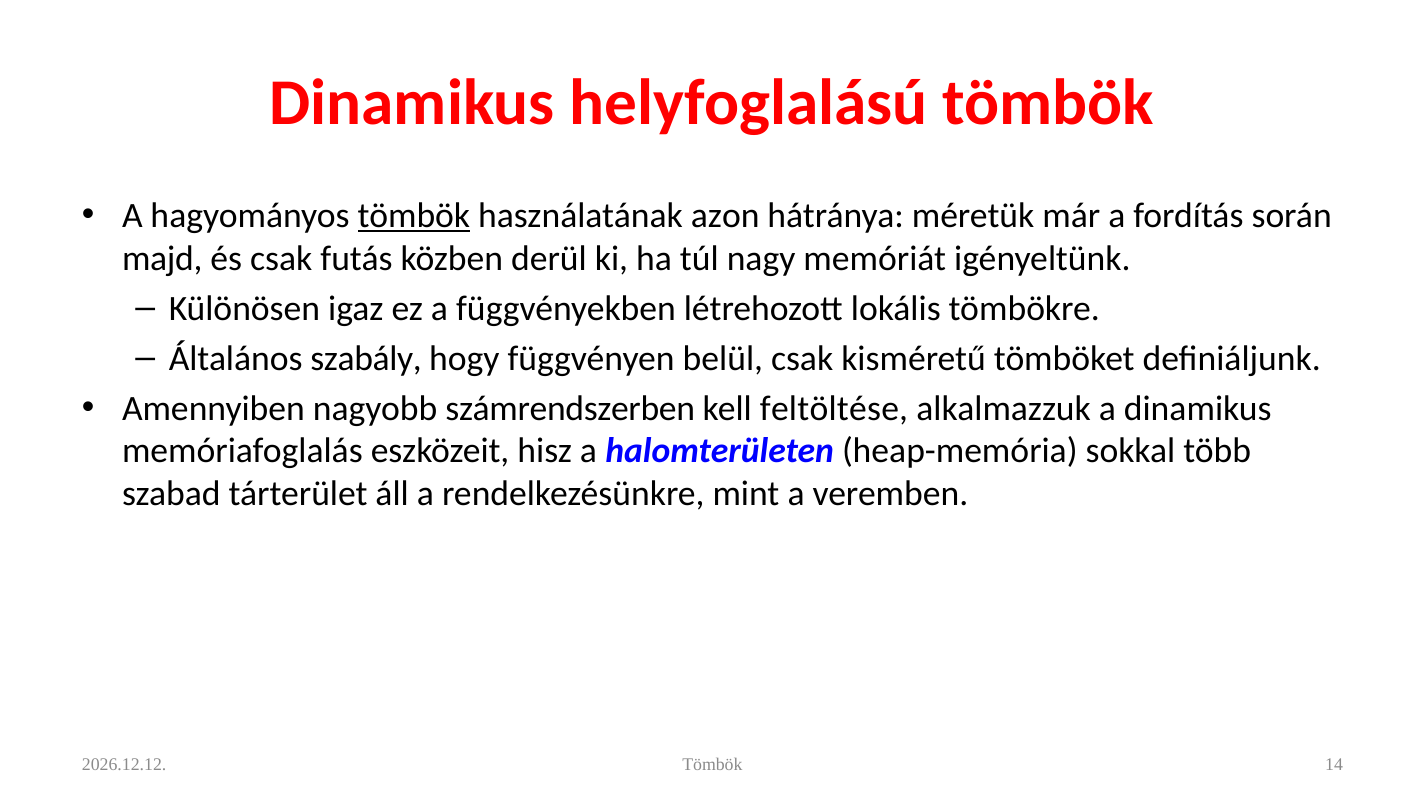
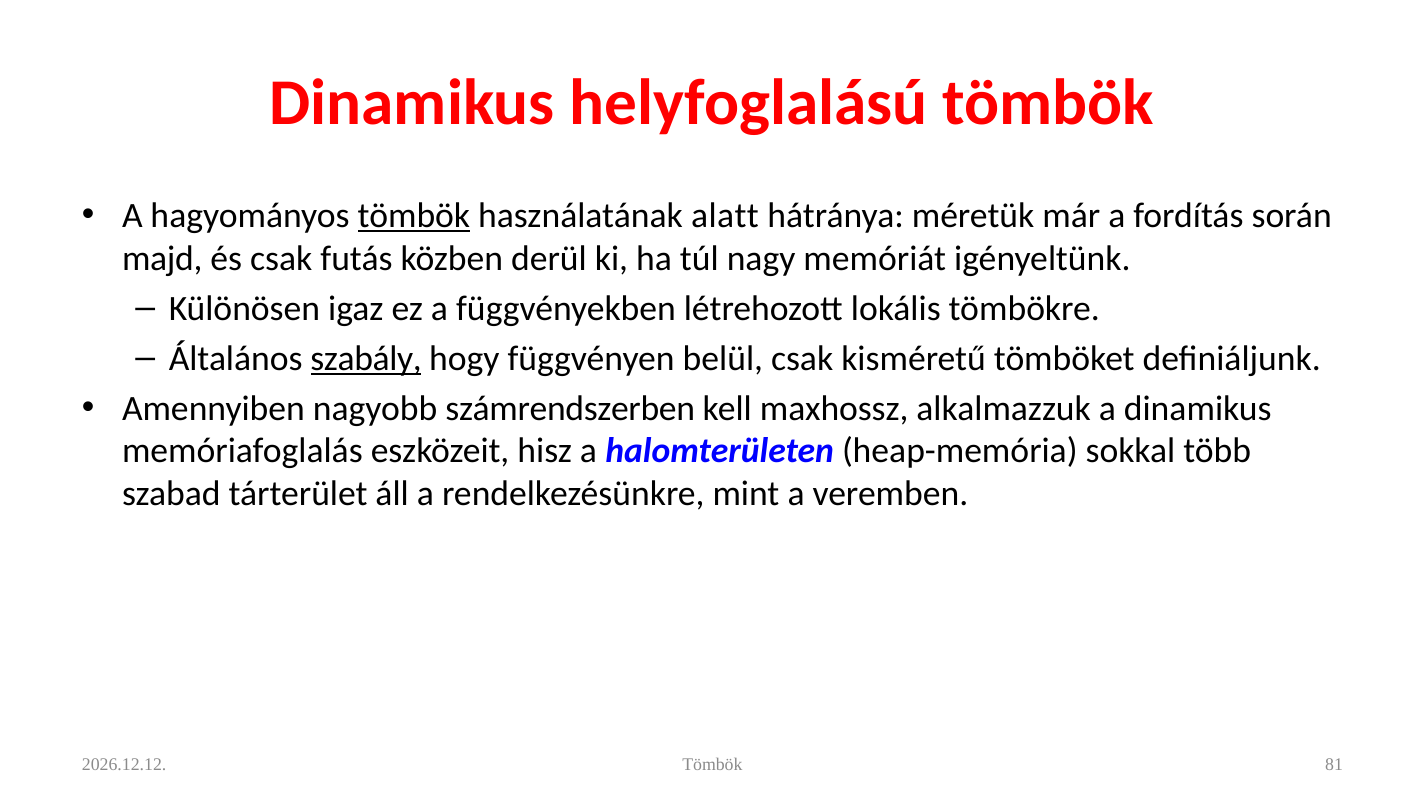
azon: azon -> alatt (725, 216)
szabály underline: none -> present (366, 359)
feltöltése: feltöltése -> maxhossz (834, 409)
14: 14 -> 81 (1334, 765)
